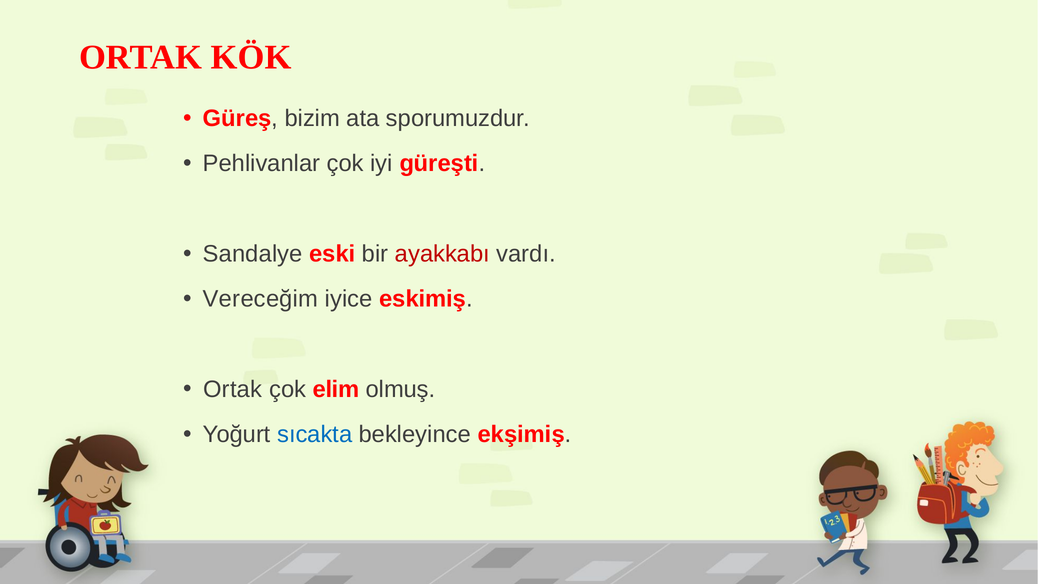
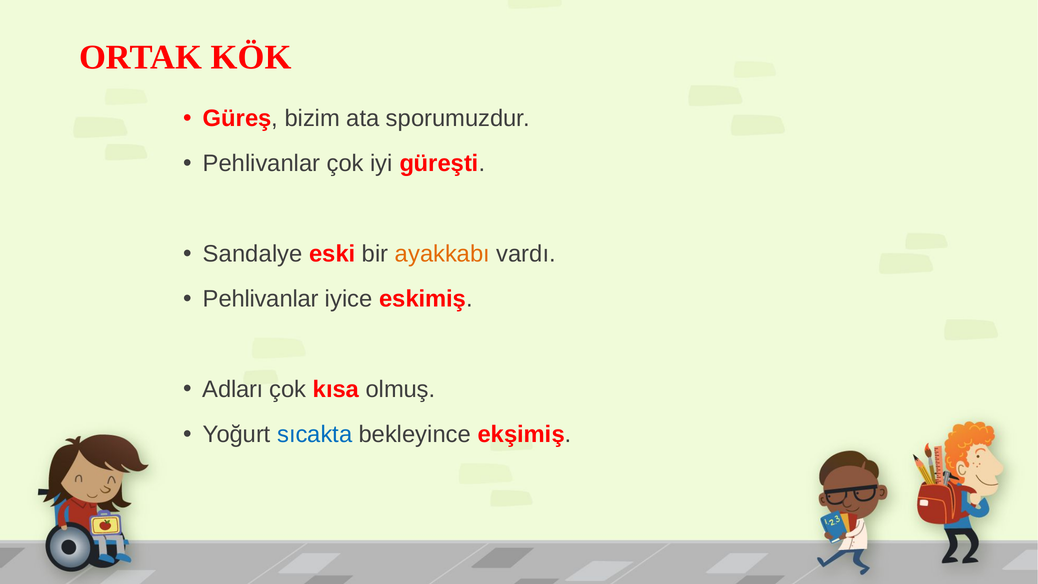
ayakkabı colour: red -> orange (442, 254)
Vereceğim: Vereceğim -> Pehlivanlar (261, 299)
Ortak: Ortak -> Adları (233, 389)
elim: elim -> kısa (336, 389)
